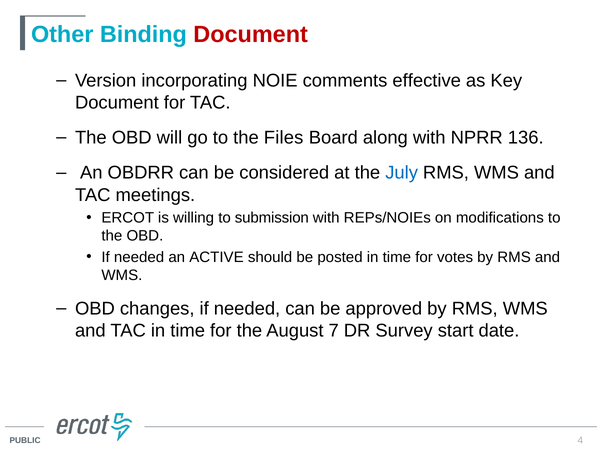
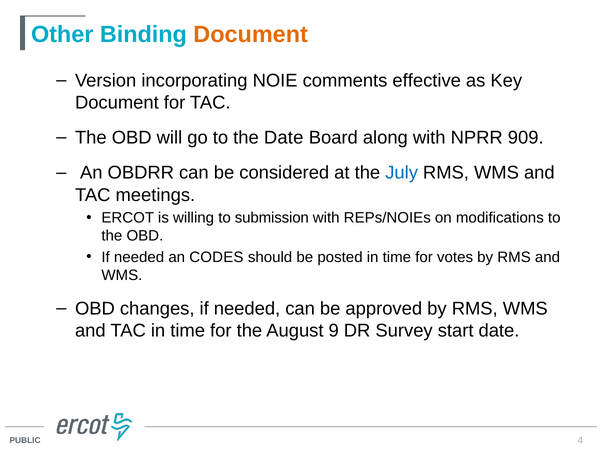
Document colour: red -> orange (251, 35)
the Files: Files -> Date (284, 138)
136: 136 -> 909 (526, 138)
ACTIVE: ACTIVE -> CODES (216, 257)
7: 7 -> 9 (334, 331)
